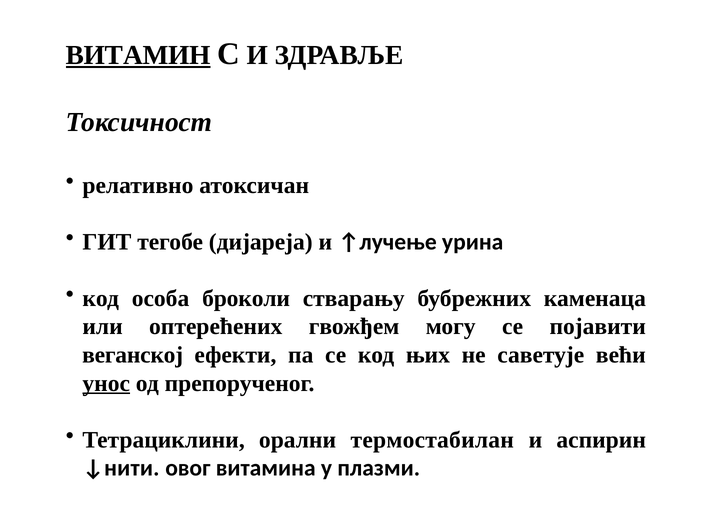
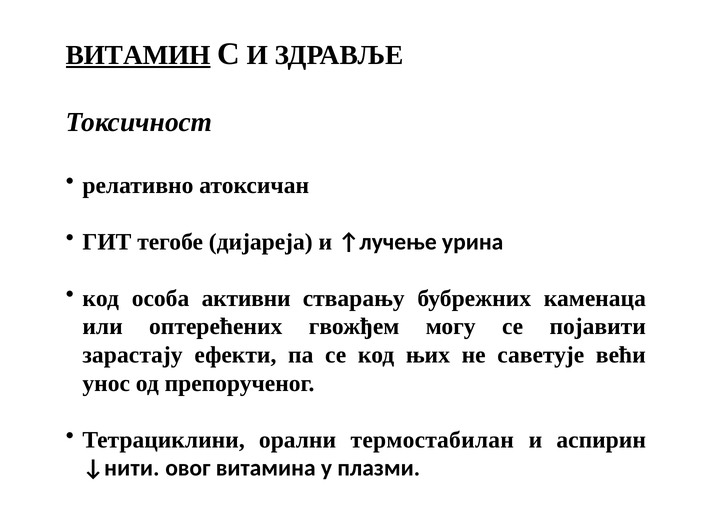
броколи: броколи -> активни (246, 298)
веганској: веганској -> зарастају (133, 355)
унос underline: present -> none (106, 383)
